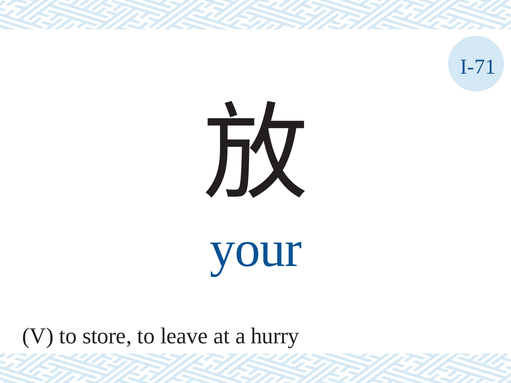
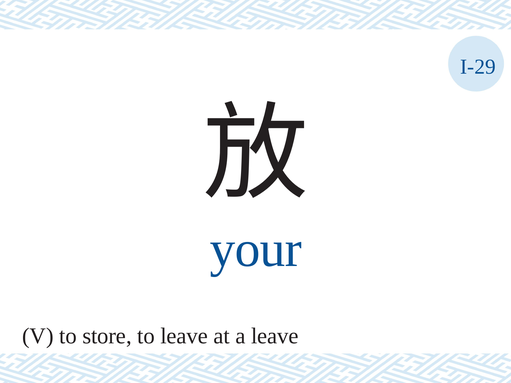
I-71: I-71 -> I-29 (478, 67)
a hurry: hurry -> leave (275, 336)
